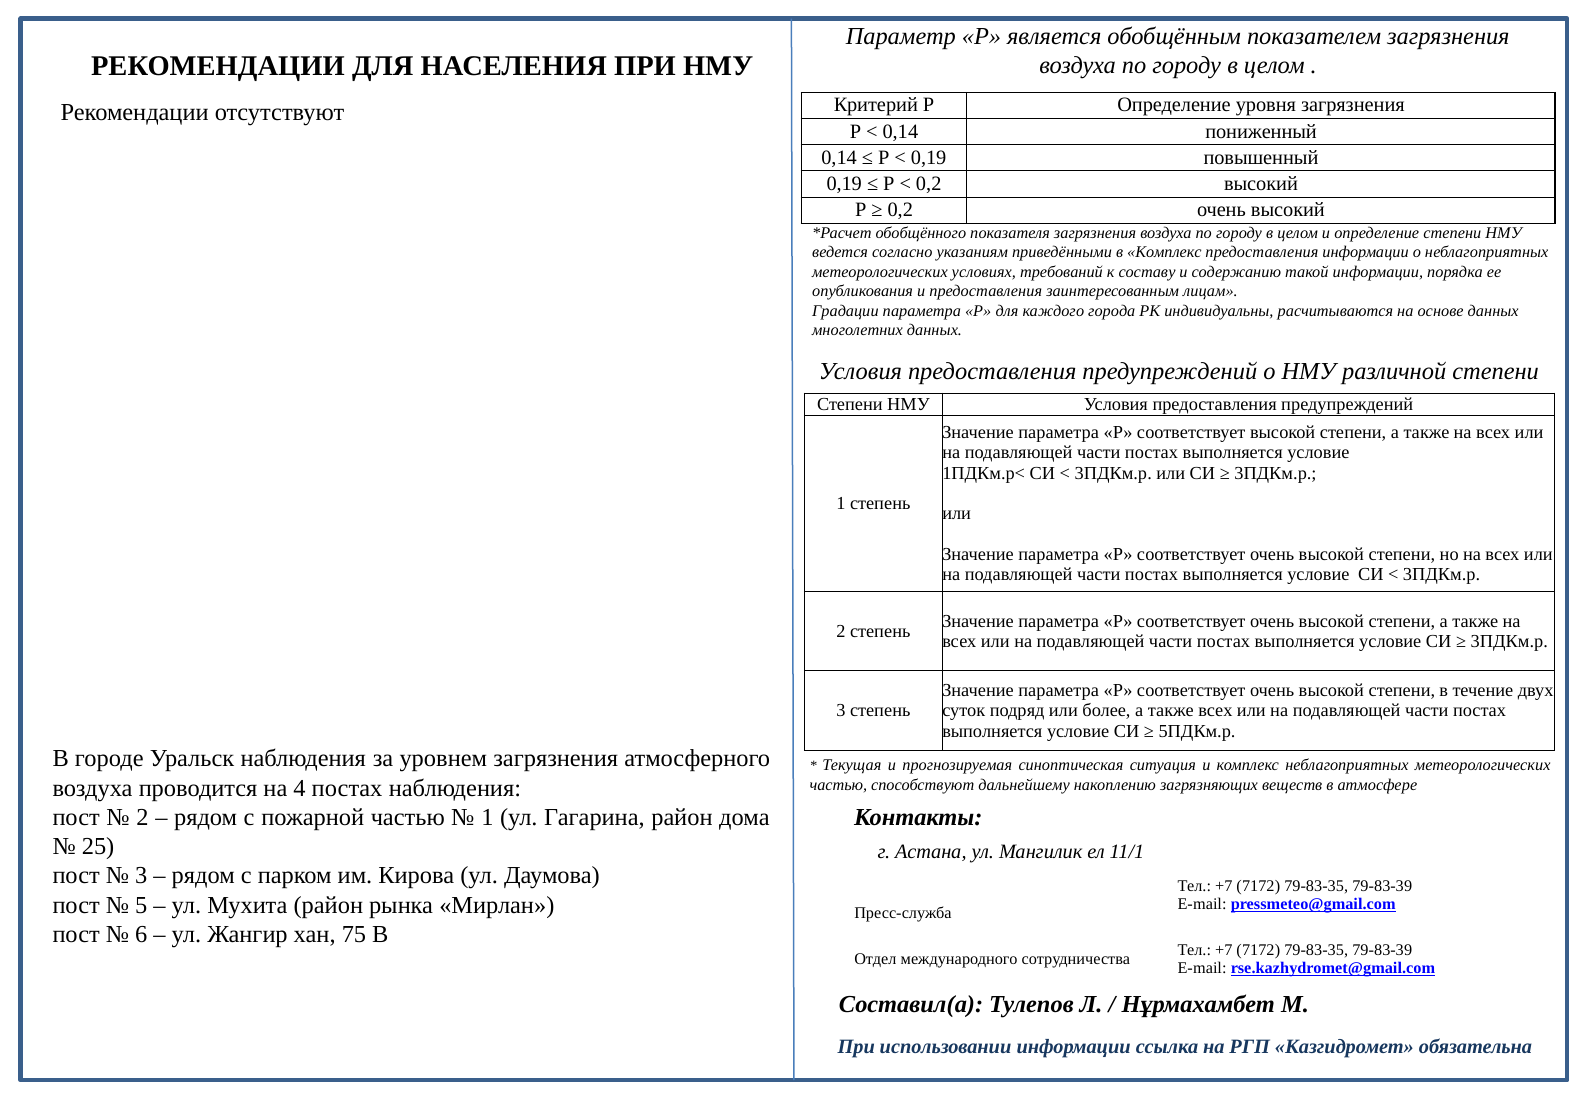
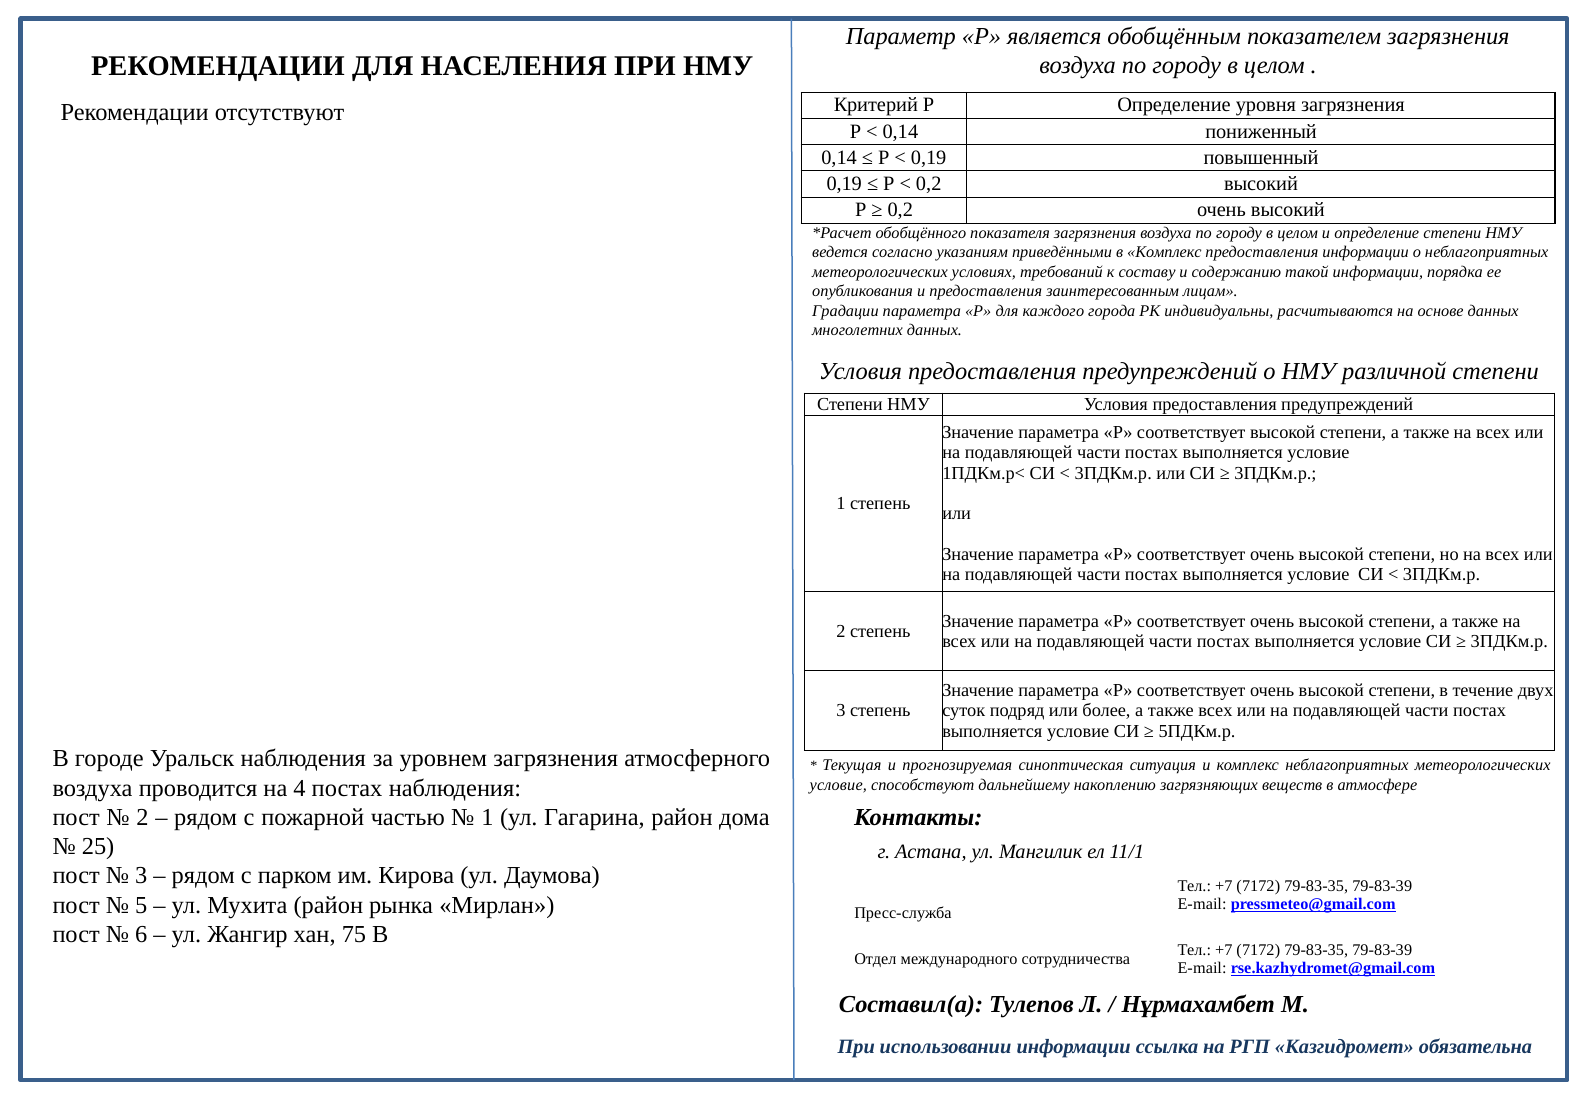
частью: частью -> условие (838, 785)
